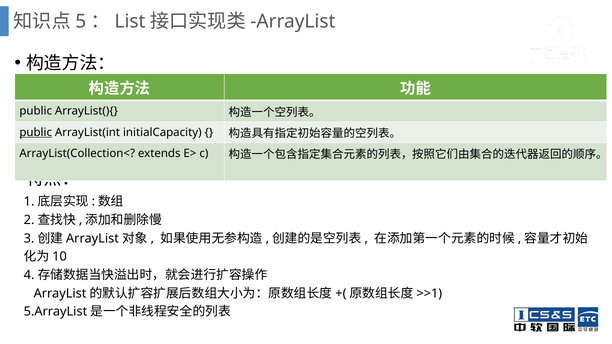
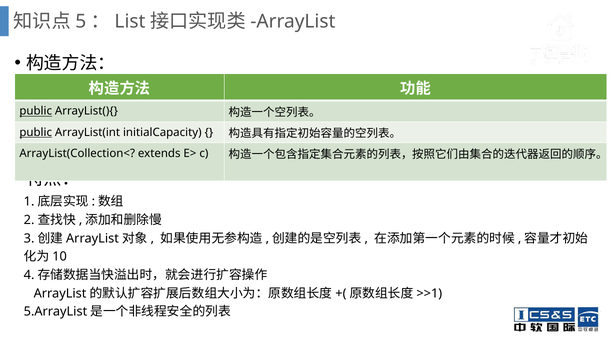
public underline: none -> present (36, 111)
